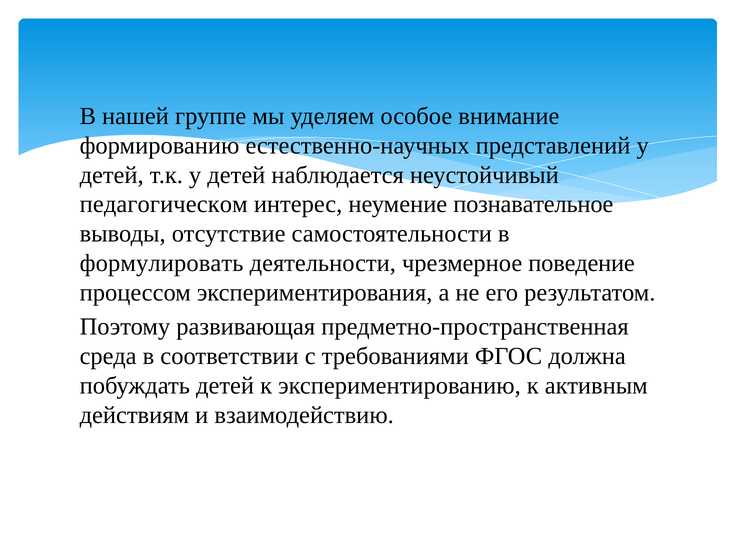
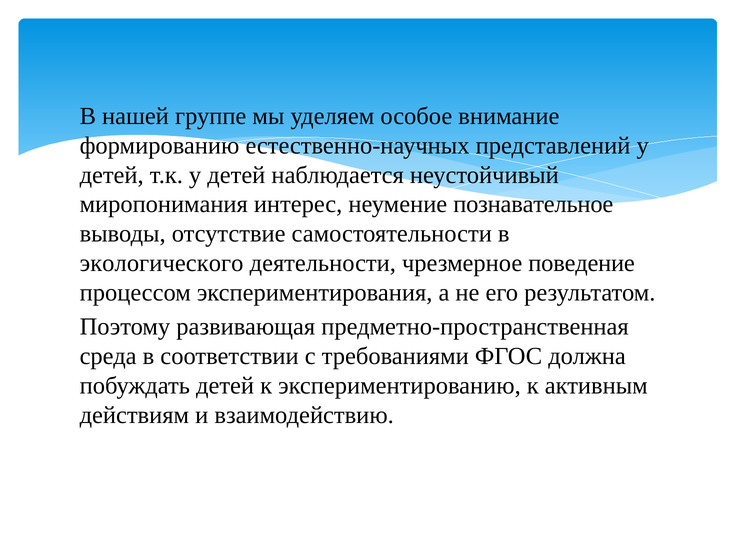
педагогическом: педагогическом -> миропонимания (164, 204)
формулировать: формулировать -> экологического (162, 263)
